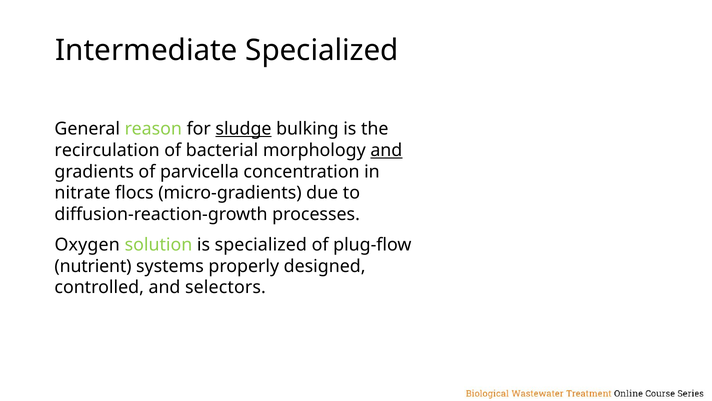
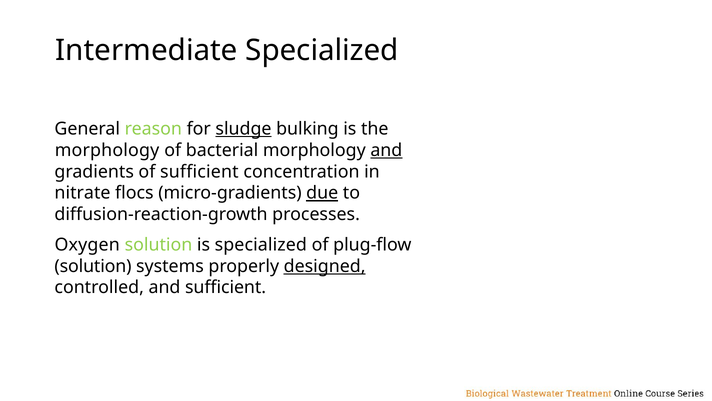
recirculation: recirculation -> morphology (107, 150)
of parvicella: parvicella -> sufficient (199, 171)
due underline: none -> present (322, 193)
nutrient: nutrient -> solution (93, 266)
designed underline: none -> present (325, 266)
and selectors: selectors -> sufficient (226, 287)
